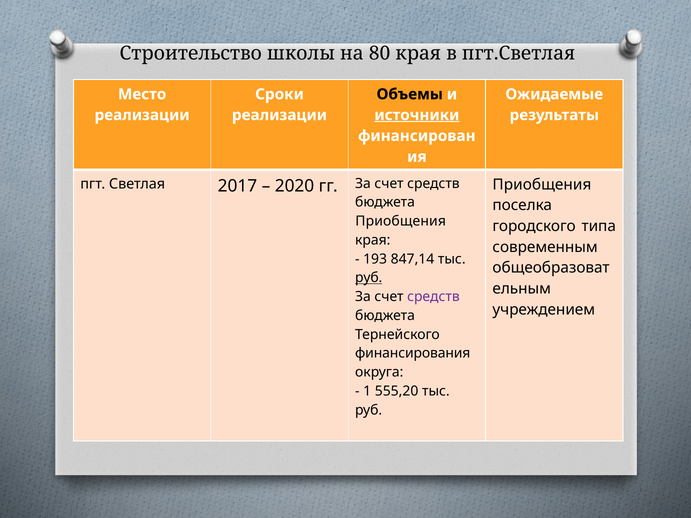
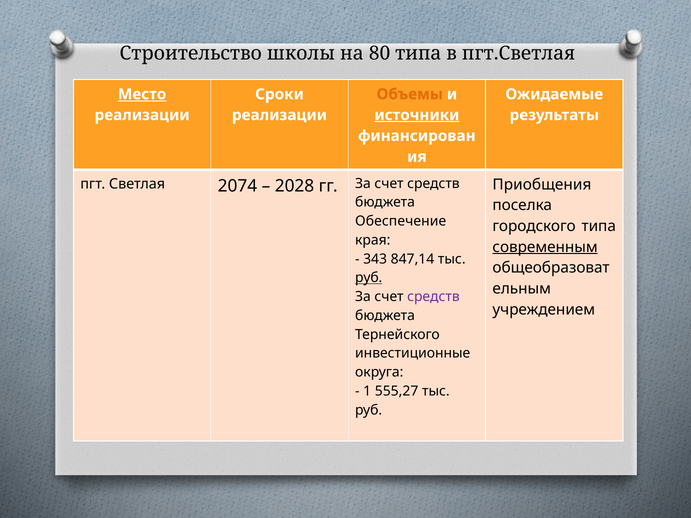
80 края: края -> типа (418, 54)
Место underline: none -> present (142, 94)
Объемы colour: black -> orange (410, 94)
2017: 2017 -> 2074 (237, 186)
2020: 2020 -> 2028 (295, 186)
Приобщения: Приобщения -> Обеспечение (401, 221)
современным underline: none -> present (545, 247)
193: 193 -> 343 (375, 259)
финансирования: финансирования -> инвестиционные (413, 353)
555,20: 555,20 -> 555,27 (397, 391)
